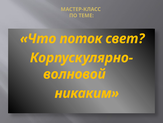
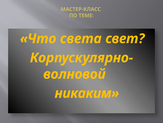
поток: поток -> света (81, 38)
